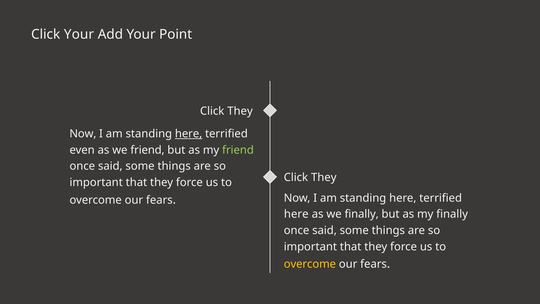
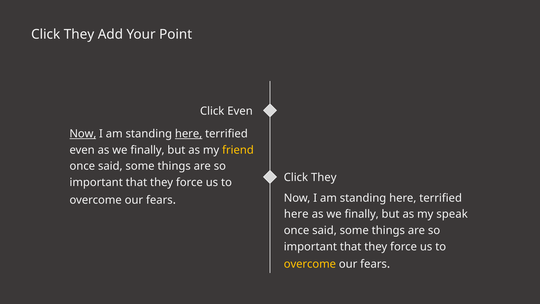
Your: Your -> They (79, 34)
They: They -> Even (240, 111)
Now underline: none -> present (83, 134)
even as we friend: friend -> finally (147, 150)
friend colour: light green -> yellow (238, 150)
my finally: finally -> speak (452, 214)
